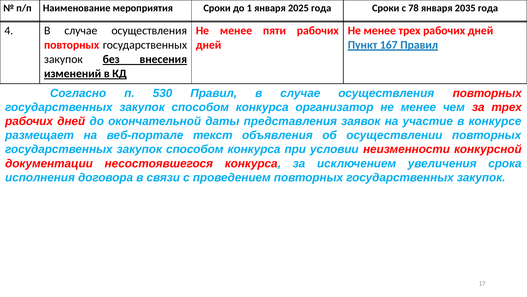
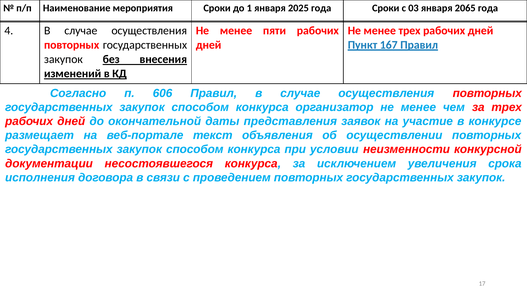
78: 78 -> 03 (413, 8)
2035: 2035 -> 2065 (465, 8)
530: 530 -> 606 (163, 93)
